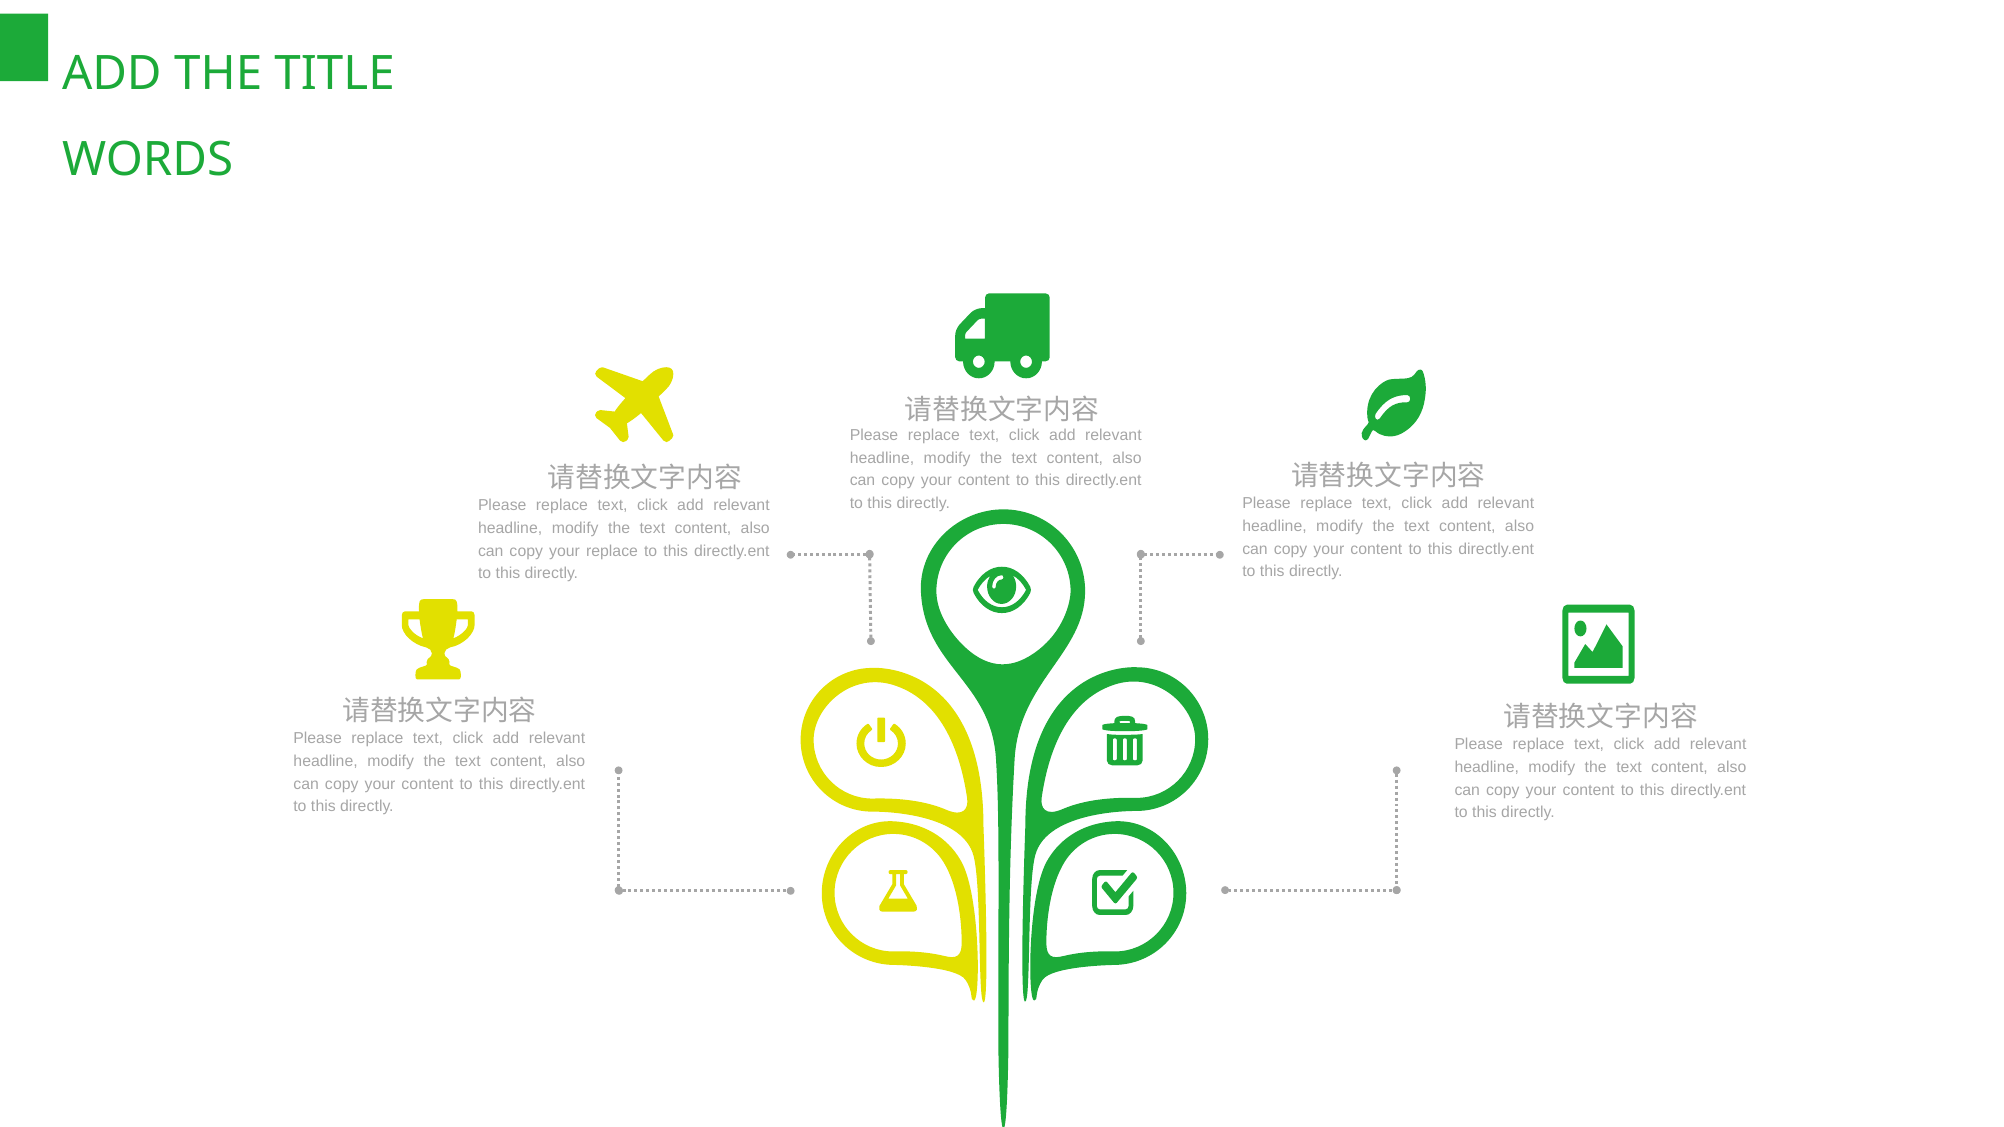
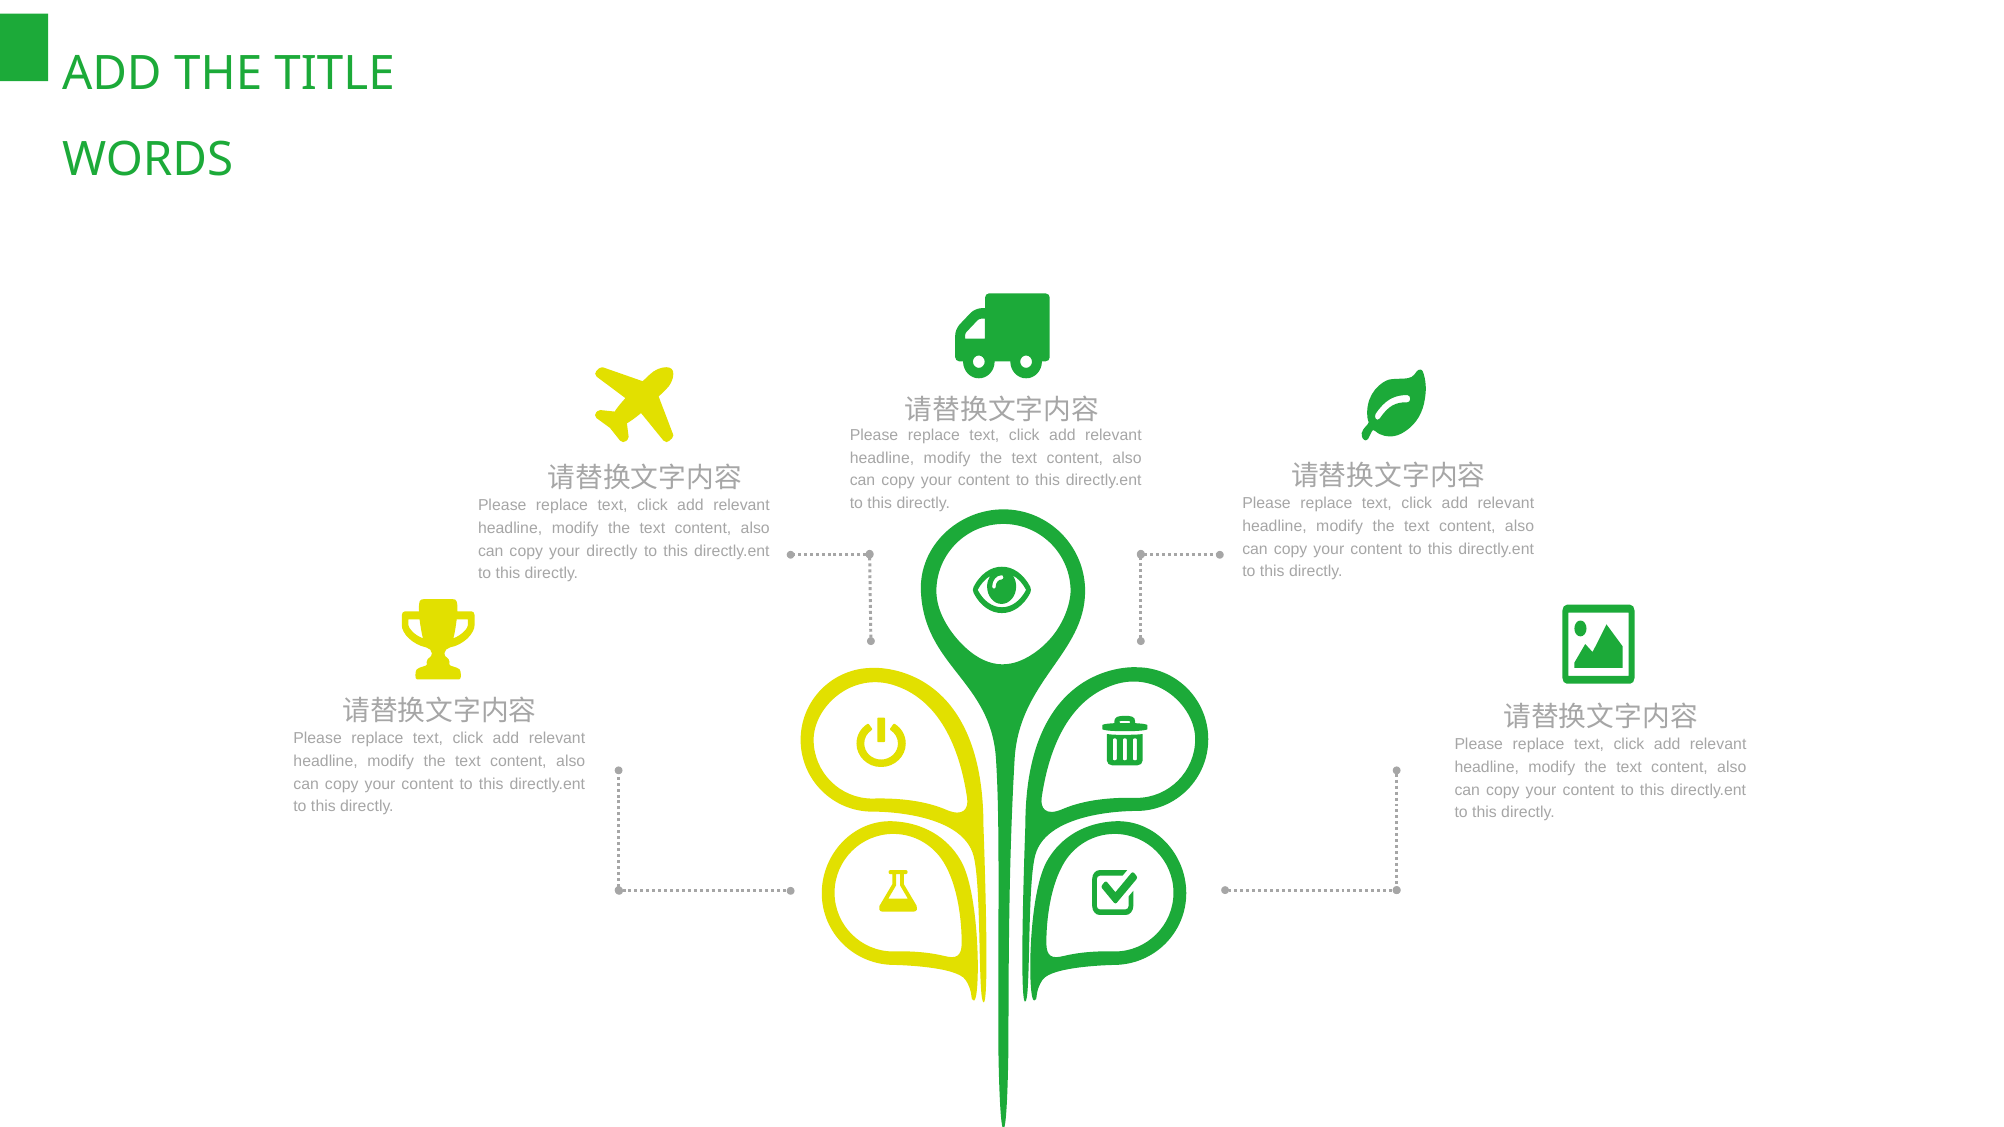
your replace: replace -> directly (612, 551)
